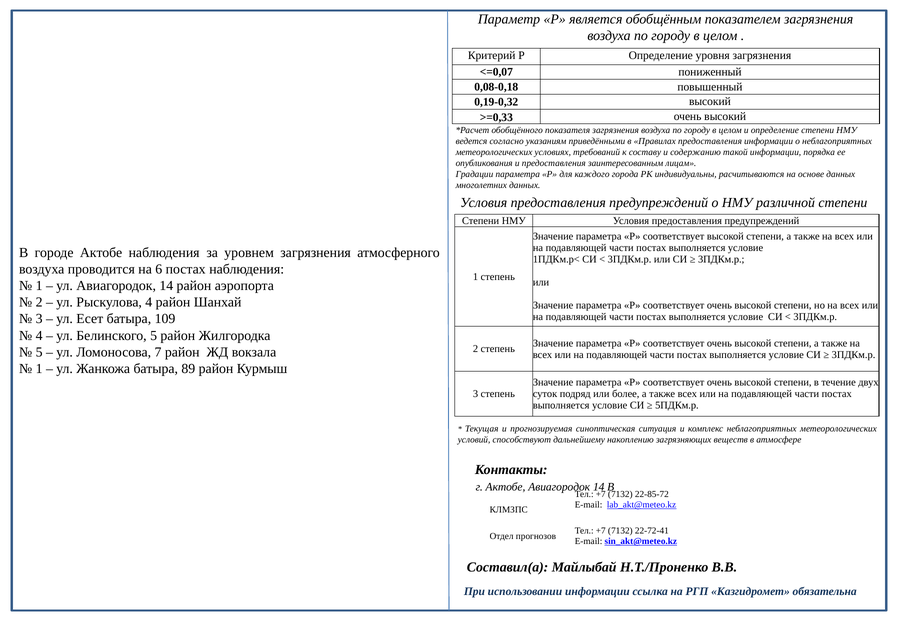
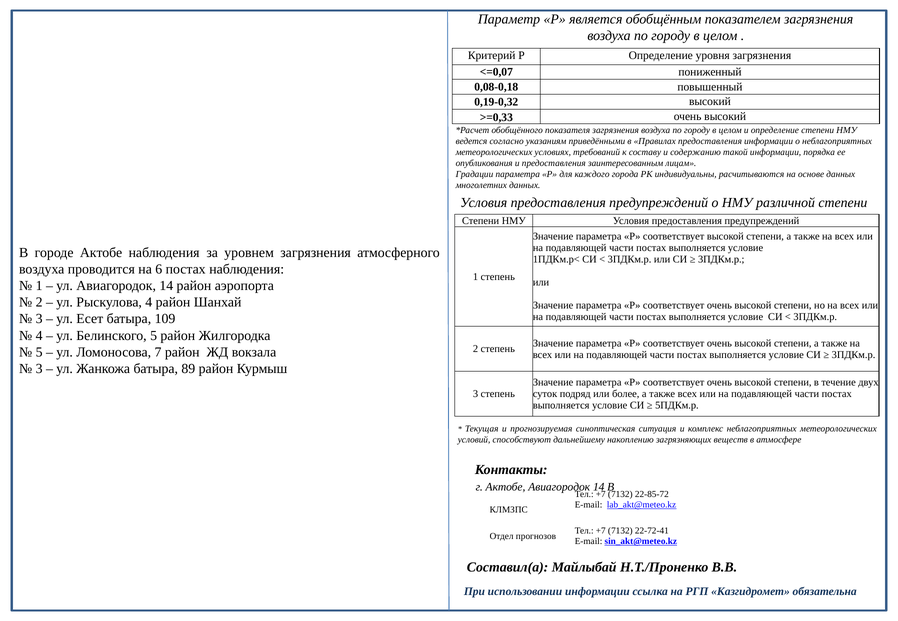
1: 1 -> 3 (39, 369)
